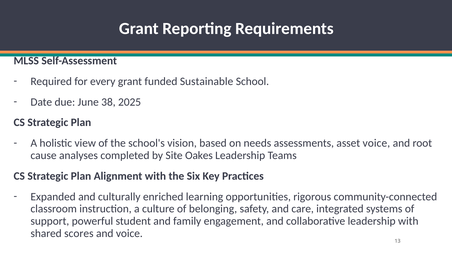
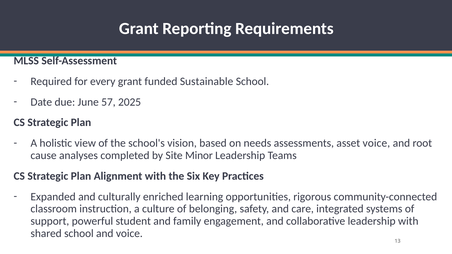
38: 38 -> 57 (108, 102)
Oakes: Oakes -> Minor (199, 156)
shared scores: scores -> school (79, 234)
